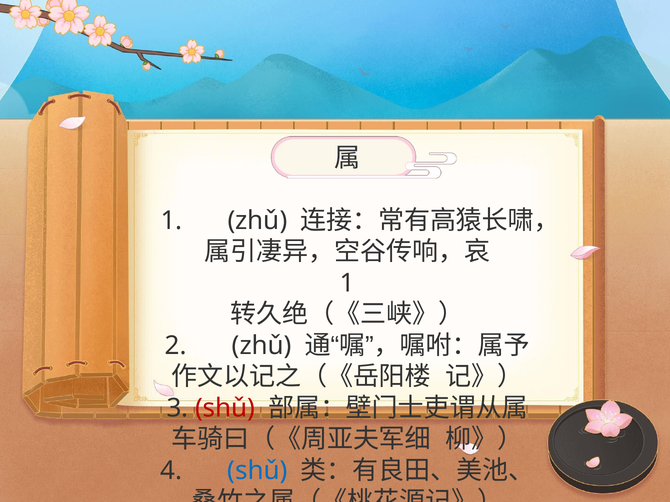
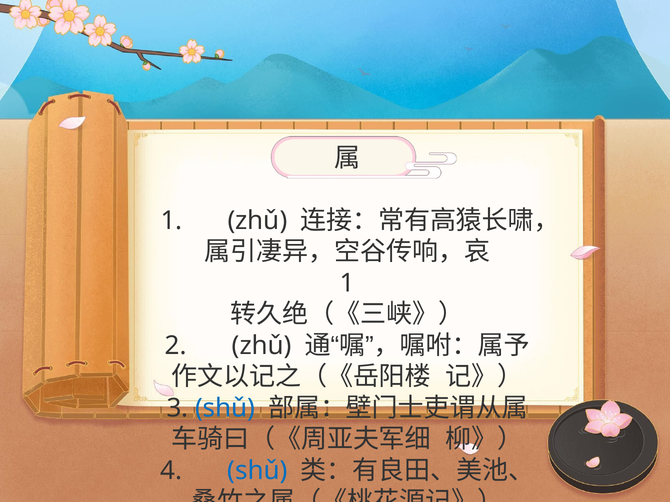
shǔ colour: red -> blue (225, 408)
